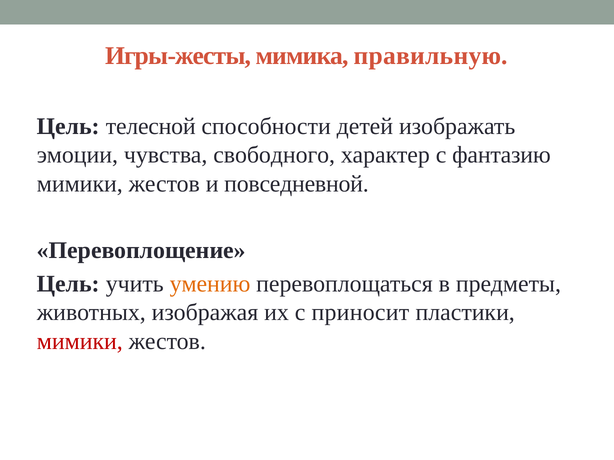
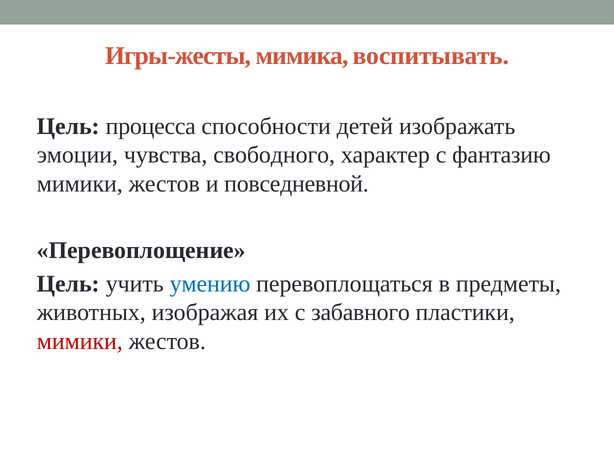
правильную: правильную -> воспитывать (431, 56)
телесной: телесной -> процесса (151, 127)
умению colour: orange -> blue (210, 284)
приносит: приносит -> забавного (361, 313)
